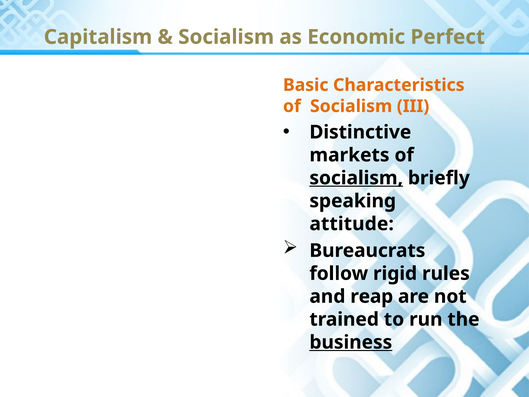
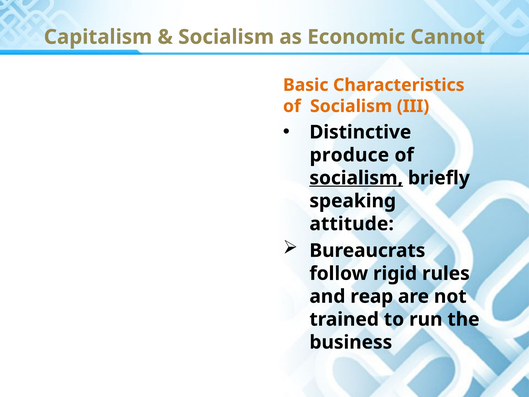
Perfect: Perfect -> Cannot (448, 37)
markets: markets -> produce (349, 155)
business underline: present -> none (351, 342)
